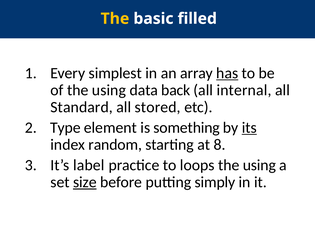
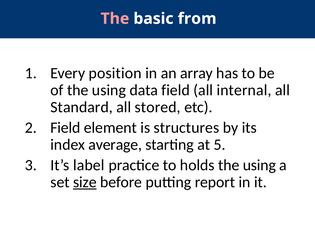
The colour: yellow -> pink (115, 19)
filled: filled -> from (197, 19)
simplest: simplest -> position (115, 73)
has underline: present -> none (227, 73)
data back: back -> field (176, 90)
Type: Type -> Field (65, 127)
something: something -> structures (187, 127)
its underline: present -> none (249, 127)
random: random -> average (115, 144)
8: 8 -> 5 (220, 144)
loops: loops -> holds (197, 165)
simply: simply -> report (215, 182)
